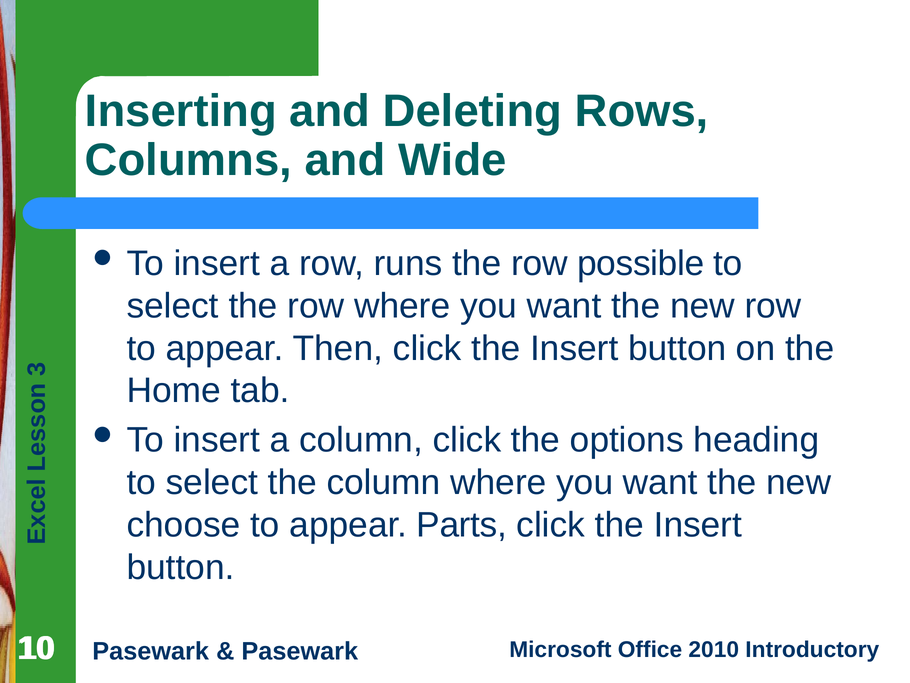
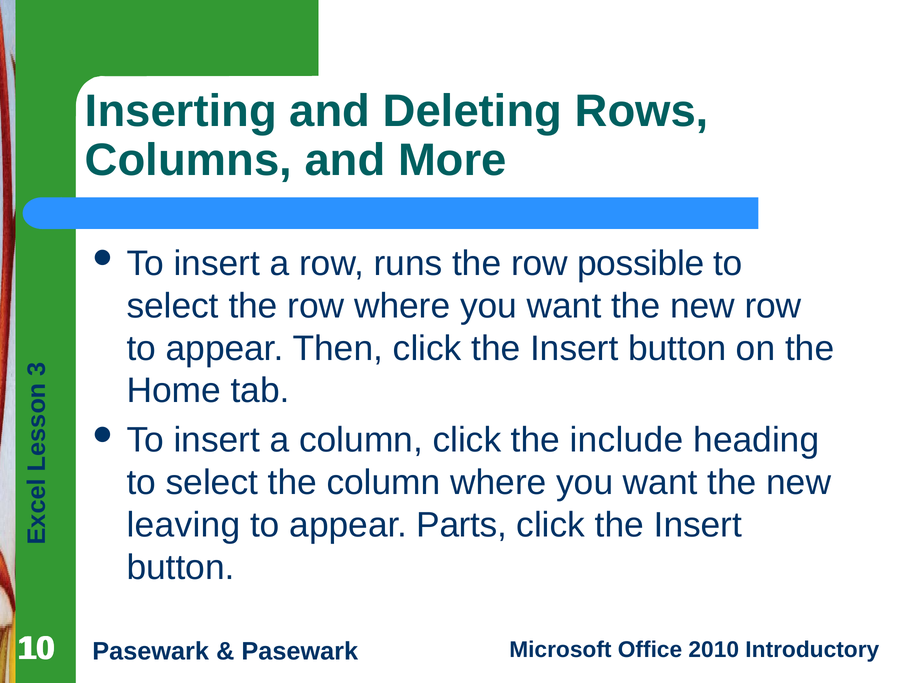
Wide: Wide -> More (452, 160)
options: options -> include (627, 440)
choose: choose -> leaving (183, 525)
